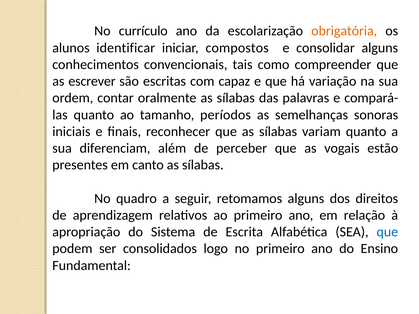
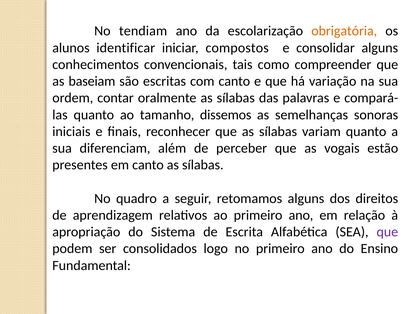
currículo: currículo -> tendiam (143, 31)
escrever: escrever -> baseiam (92, 81)
com capaz: capaz -> canto (234, 81)
períodos: períodos -> dissemos (226, 115)
que colour: blue -> purple (387, 232)
